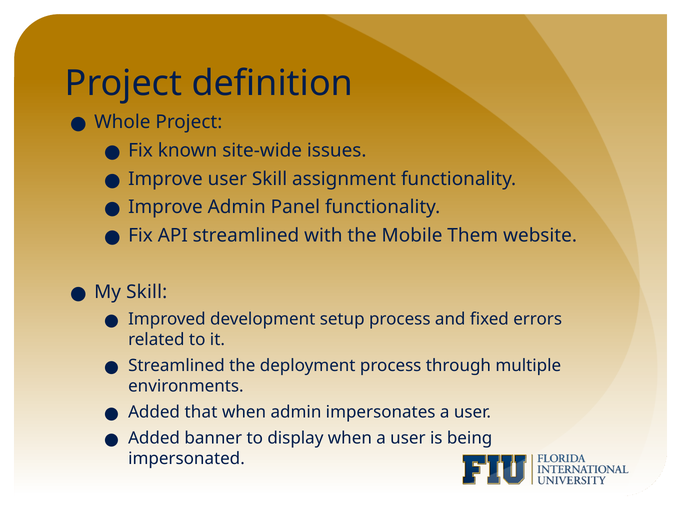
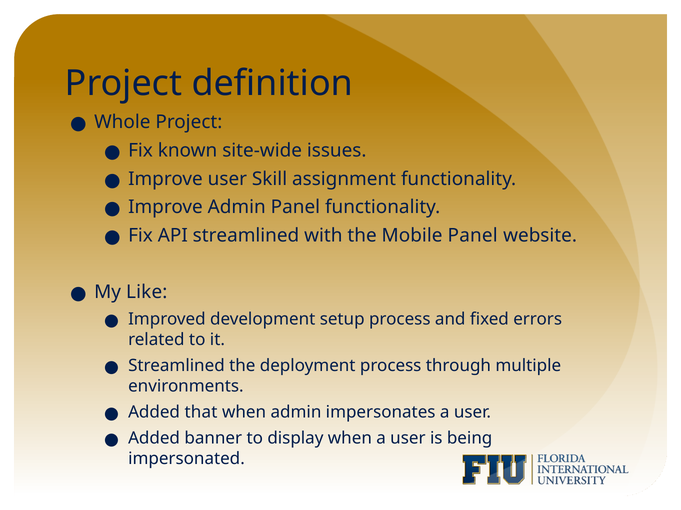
Mobile Them: Them -> Panel (473, 236)
My Skill: Skill -> Like (147, 293)
